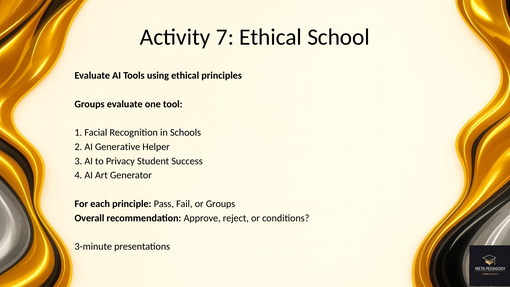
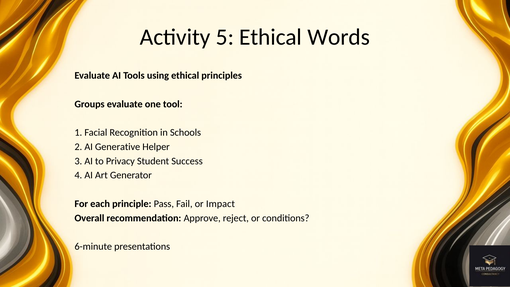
7: 7 -> 5 (225, 37)
School: School -> Words (339, 37)
or Groups: Groups -> Impact (220, 204)
3-minute: 3-minute -> 6-minute (93, 246)
